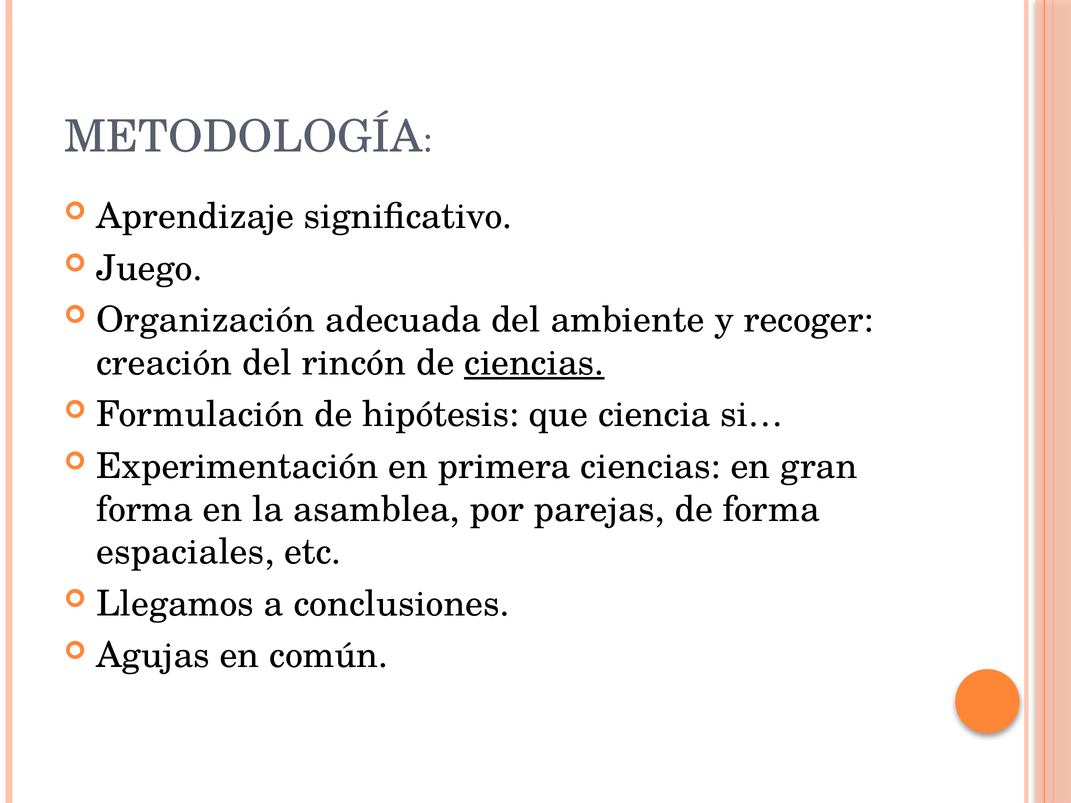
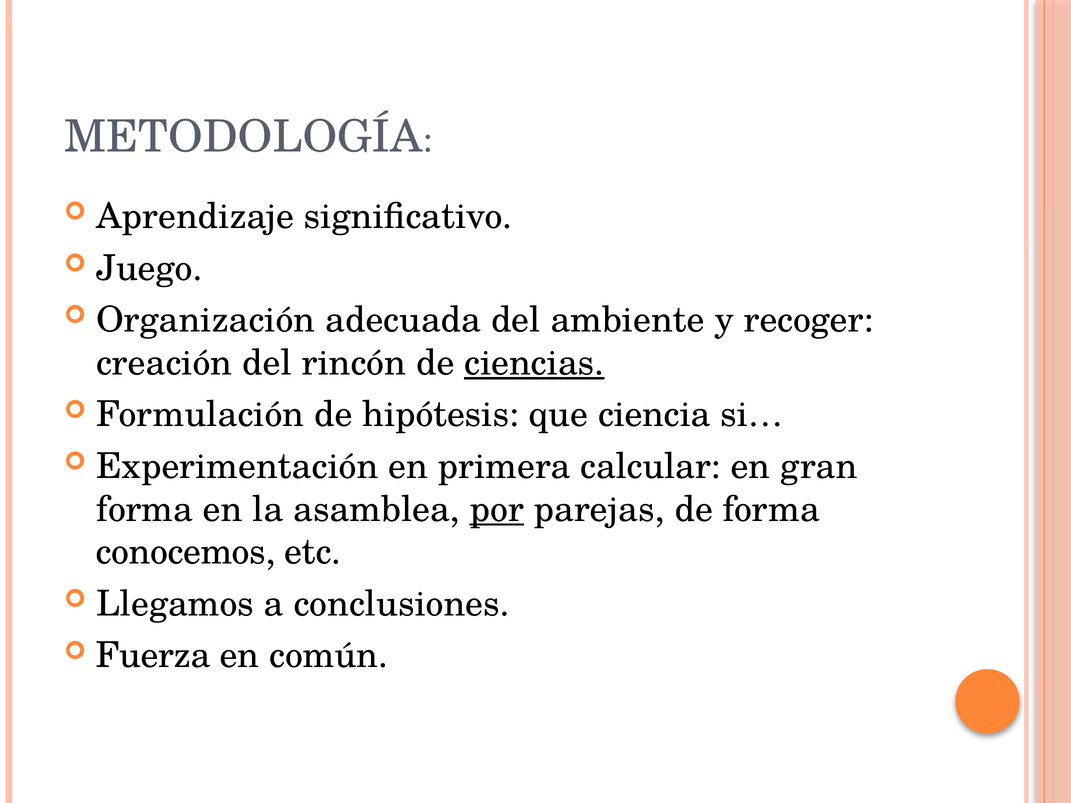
primera ciencias: ciencias -> calcular (651, 467)
por underline: none -> present (497, 509)
espaciales: espaciales -> conocemos (186, 552)
Agujas: Agujas -> Fuerza (153, 656)
